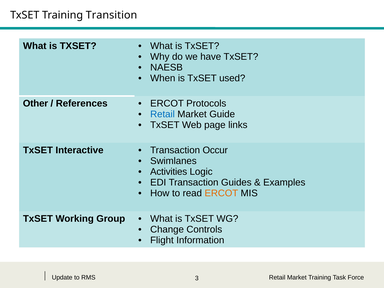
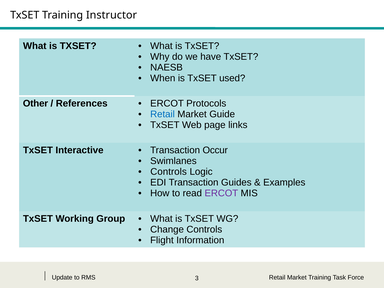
Transition: Transition -> Instructor (112, 15)
Activities: Activities -> Controls (169, 172)
ERCOT colour: orange -> purple (221, 193)
